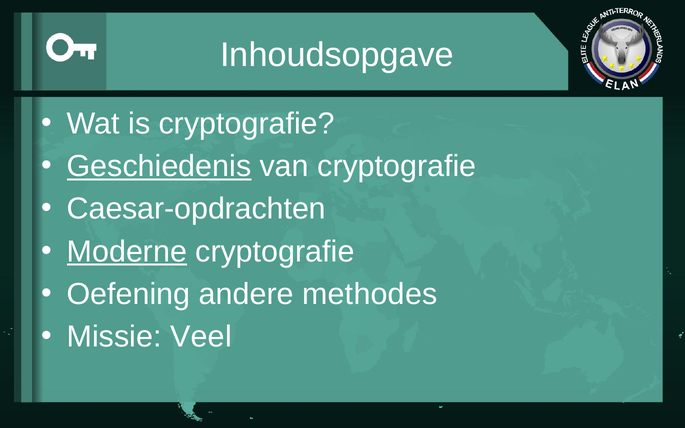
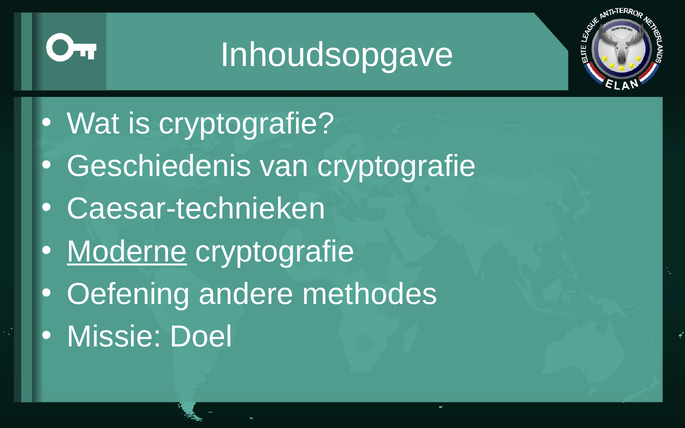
Geschiedenis underline: present -> none (159, 166)
Caesar-opdrachten: Caesar-opdrachten -> Caesar-technieken (196, 209)
Veel: Veel -> Doel (201, 337)
